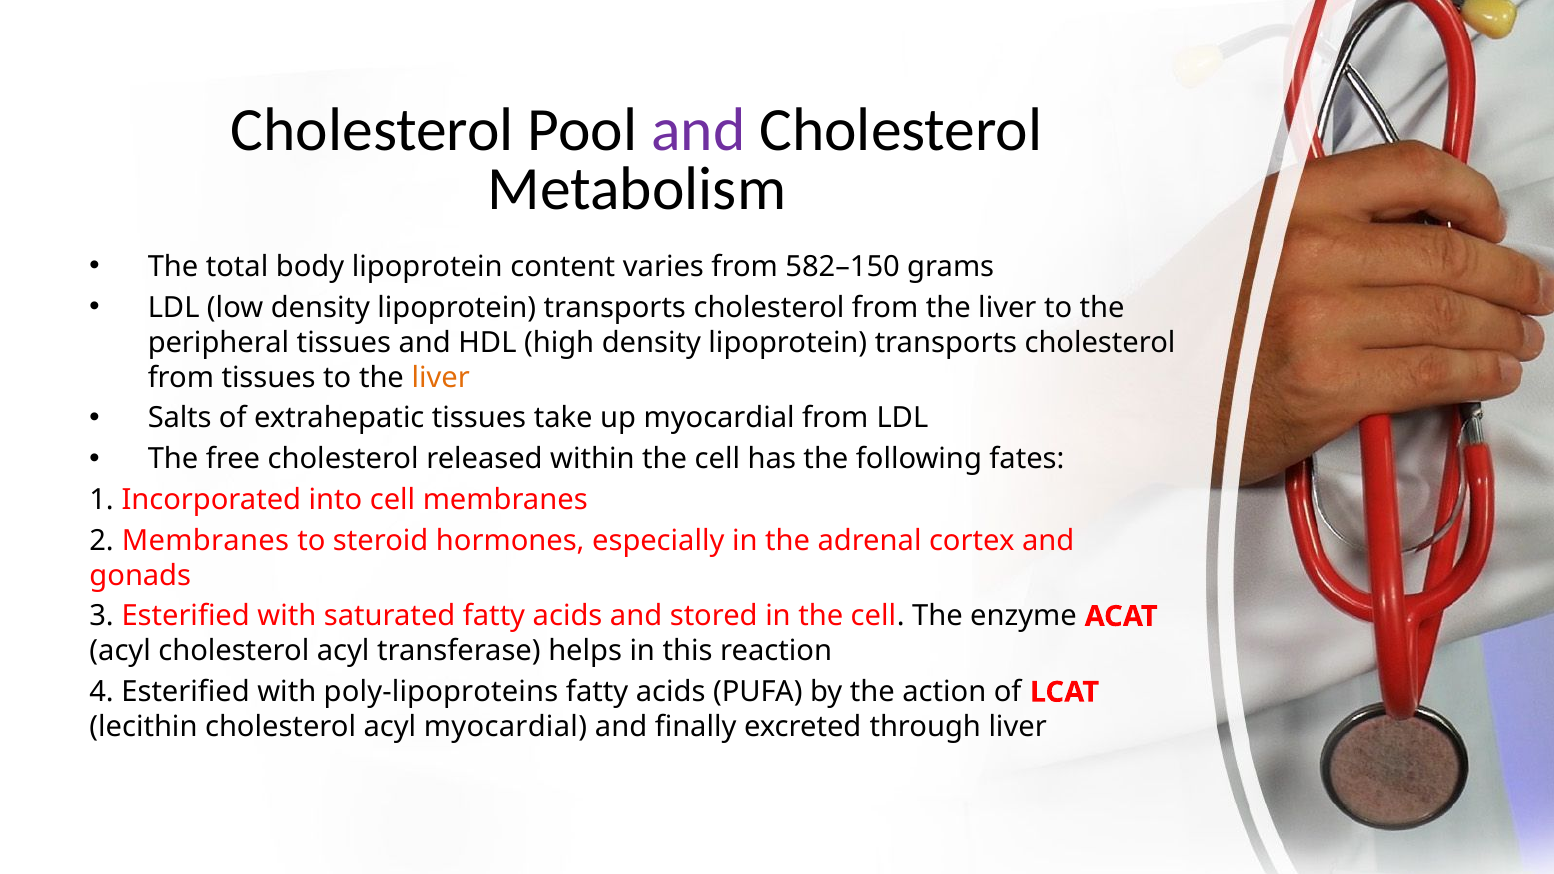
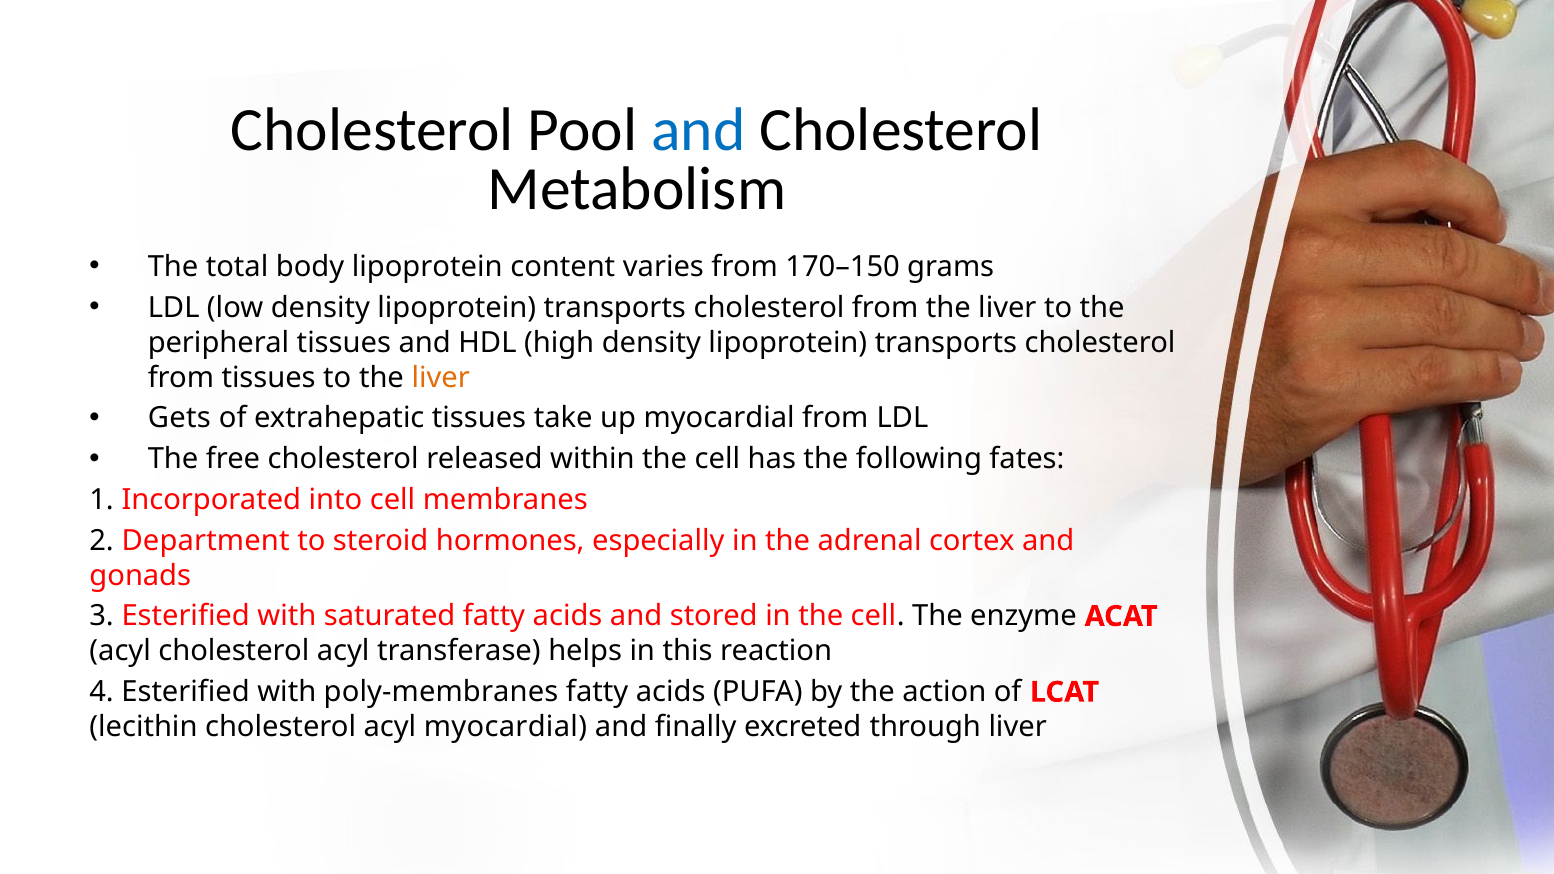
and colour: purple -> blue (698, 130)
582–150: 582–150 -> 170–150 (843, 267)
Salts: Salts -> Gets (179, 418)
2 Membranes: Membranes -> Department (206, 541)
poly-lipoproteins: poly-lipoproteins -> poly-membranes (441, 692)
